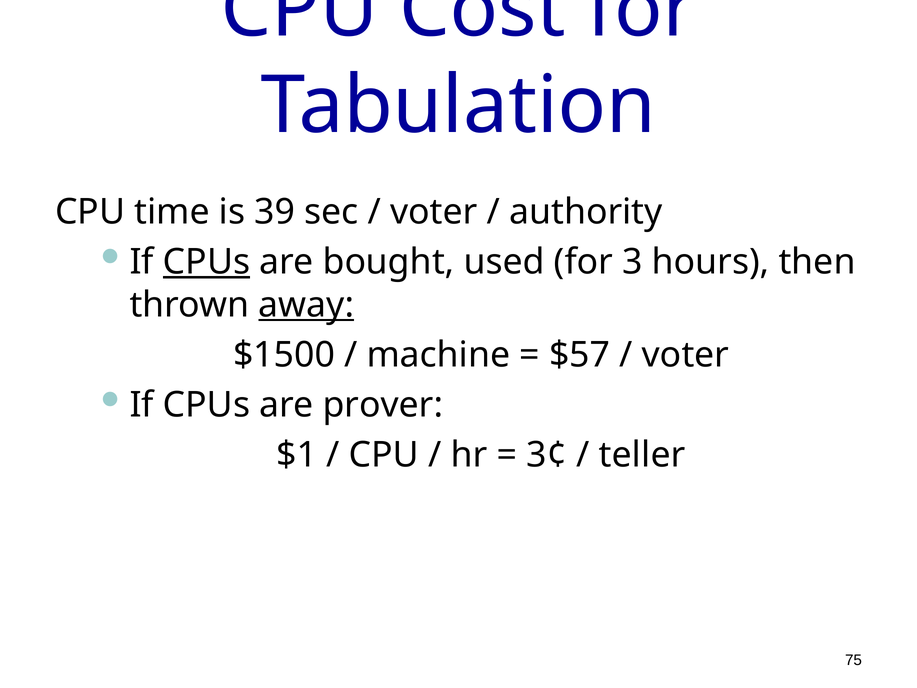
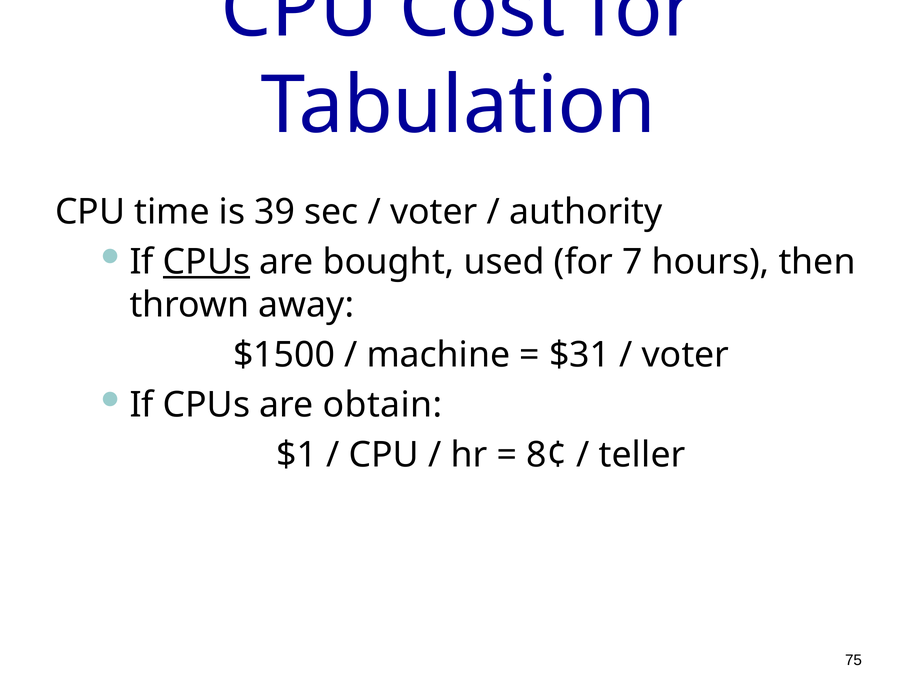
3: 3 -> 7 (632, 262)
away underline: present -> none (306, 305)
$57: $57 -> $31 (580, 355)
prover: prover -> obtain (383, 405)
3¢: 3¢ -> 8¢ (547, 455)
